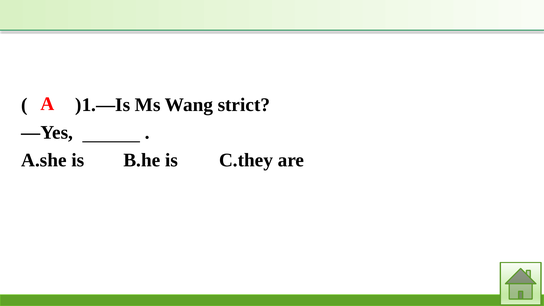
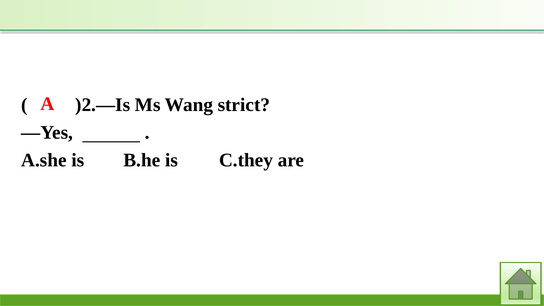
)1.—Is: )1.—Is -> )2.—Is (103, 105)
